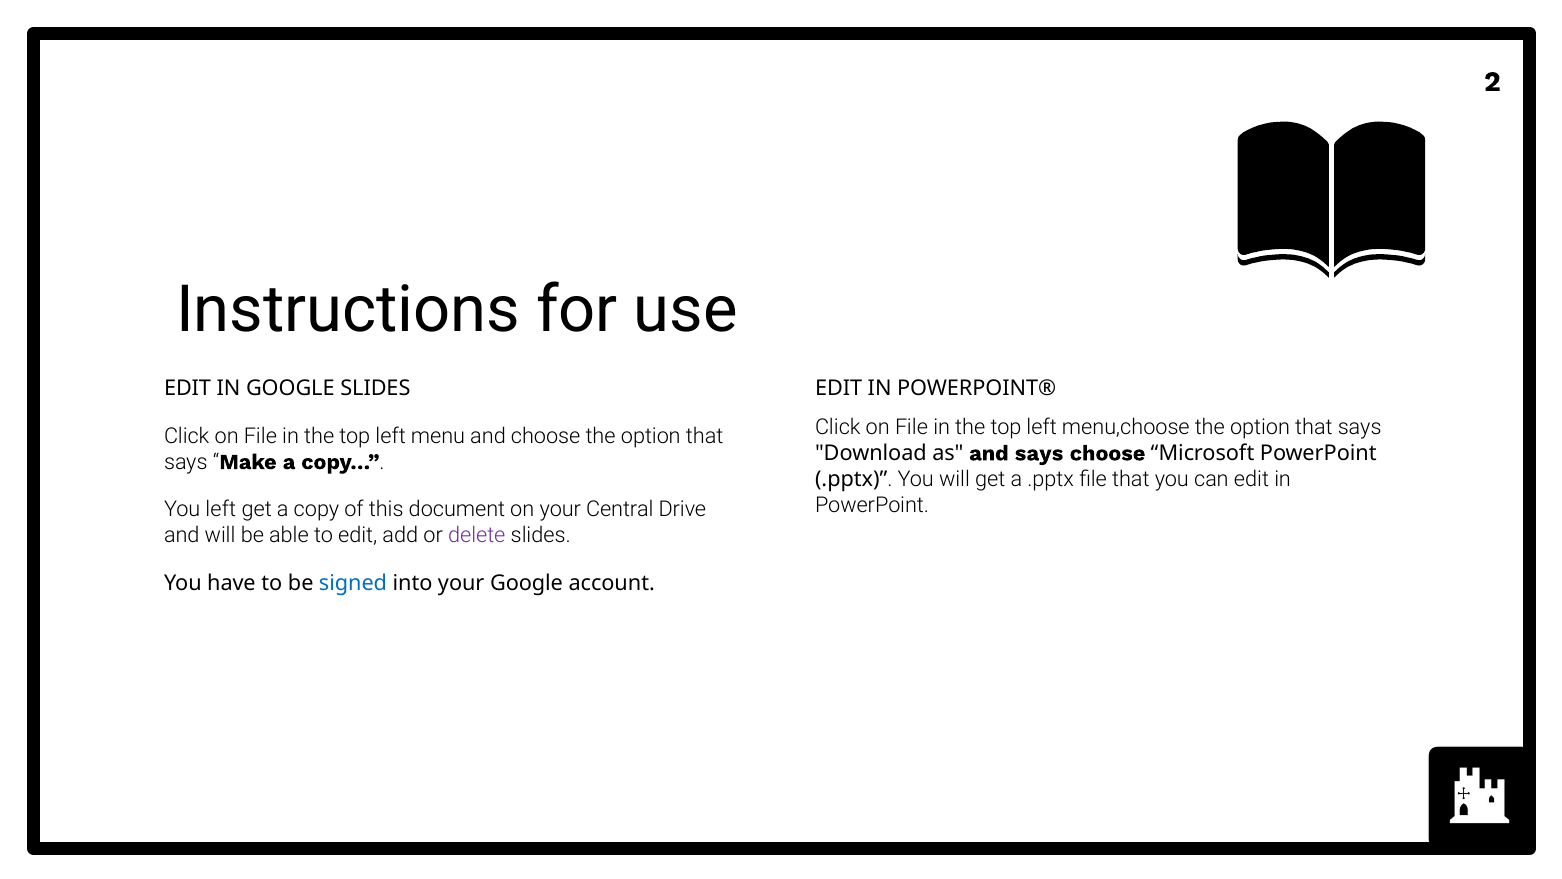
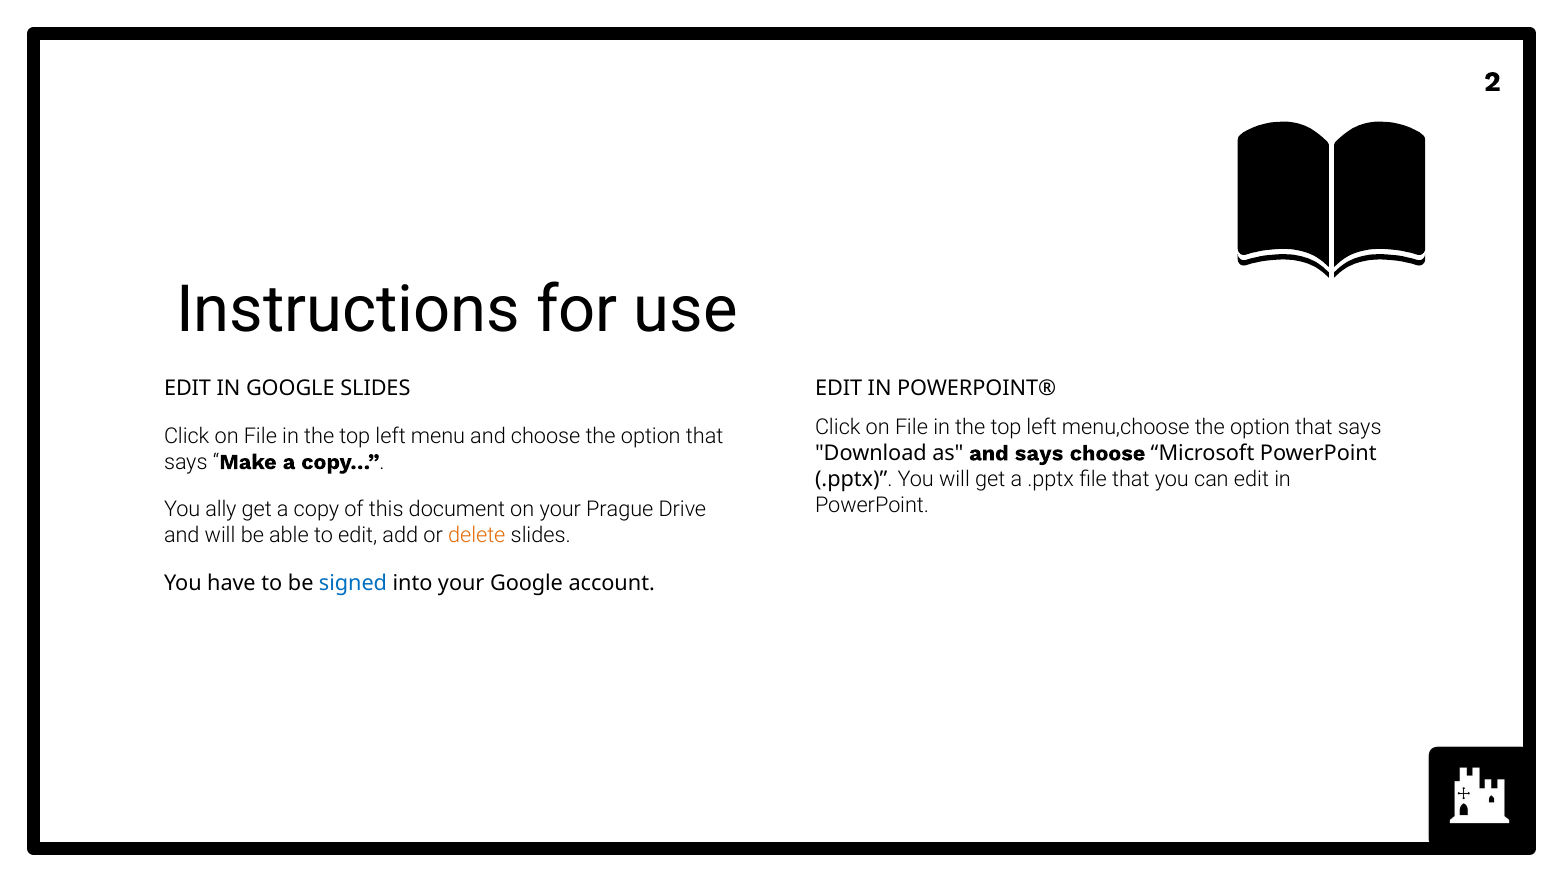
You left: left -> ally (221, 510)
Central: Central -> Prague (620, 510)
delete colour: purple -> orange (477, 536)
